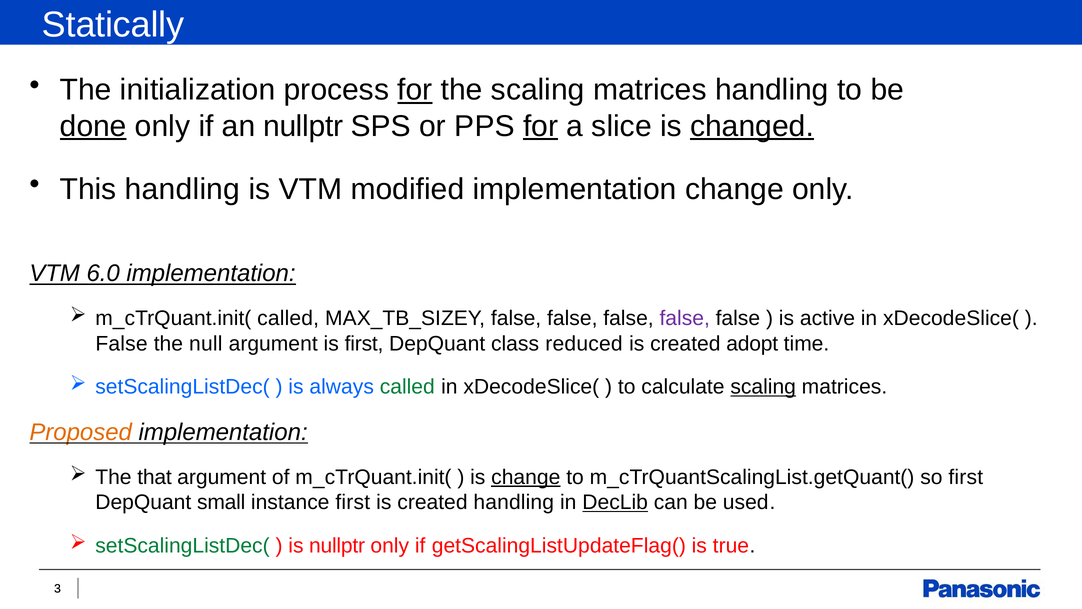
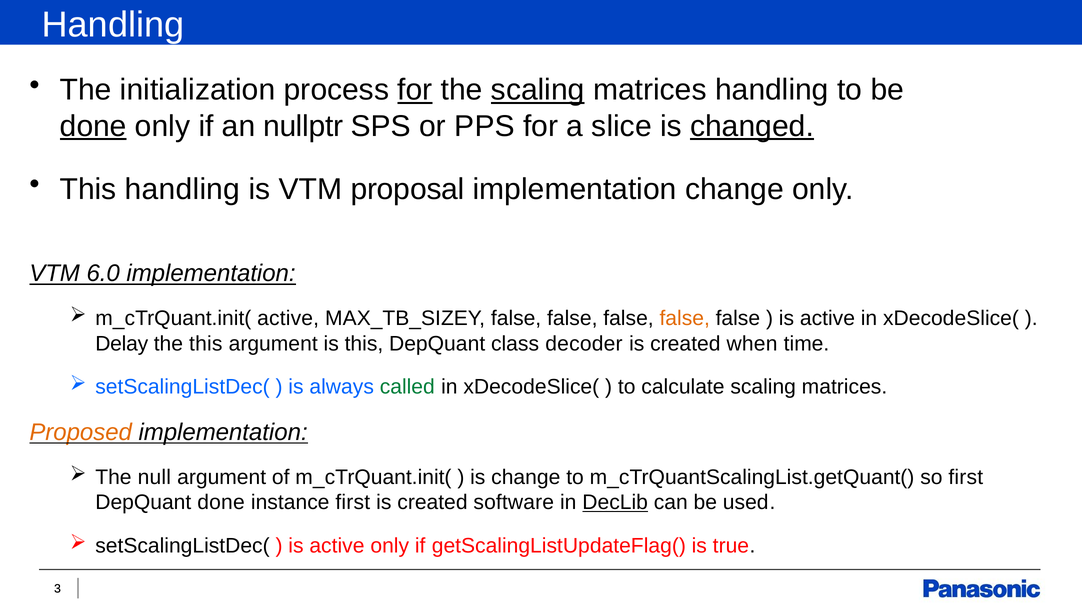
Statically: Statically -> Handling (113, 25)
scaling underline: none -> present (538, 90)
for underline: present -> none (541, 126)
modified: modified -> proposal (408, 189)
m_cTrQuant.init( called: called -> active (288, 318)
false colour: purple -> orange (685, 318)
False: False -> Delay (122, 343)
the null: null -> this (206, 343)
is first: first -> this (364, 343)
reduced: reduced -> decoder (584, 343)
adopt: adopt -> when (752, 343)
scaling underline: present -> none (763, 387)
that: that -> null (154, 477)
change underline: present -> none (526, 477)
DepQuant small: small -> done (221, 502)
created handling: handling -> software (514, 502)
setScalingListDec( colour: green -> black (182, 545)
nullptr: nullptr -> active (337, 545)
